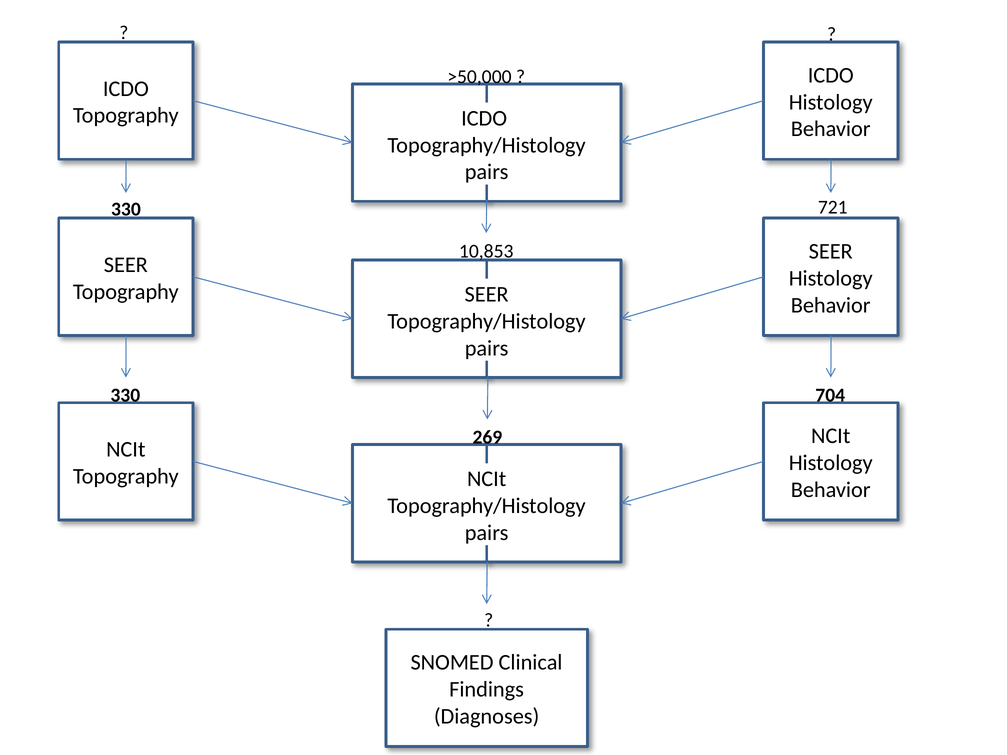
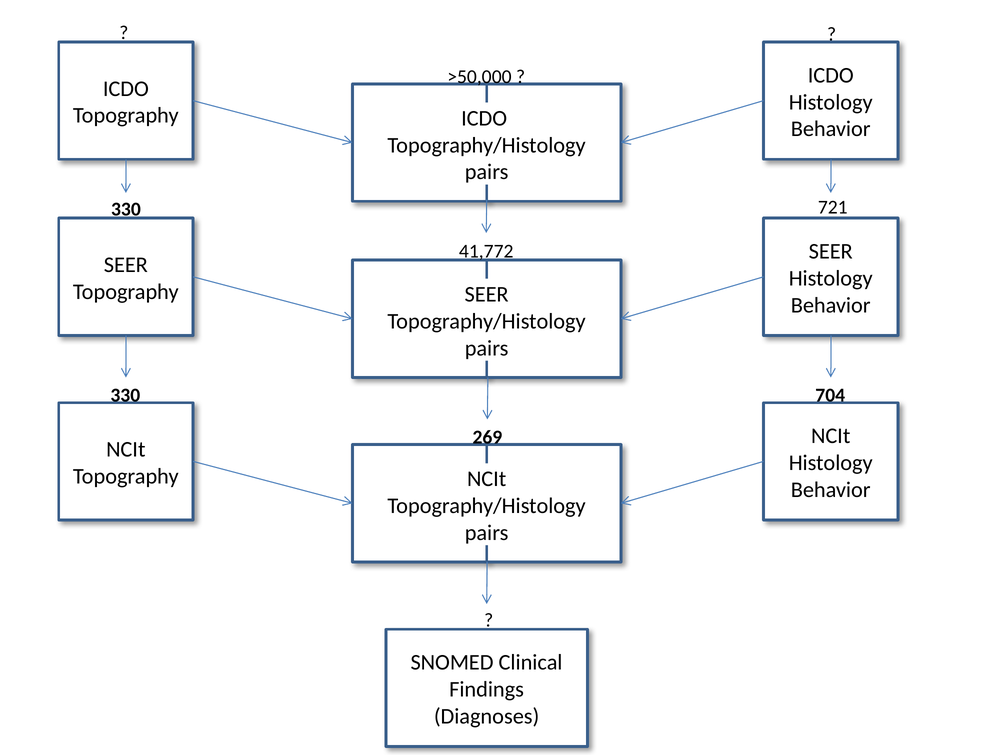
10,853: 10,853 -> 41,772 (486, 251)
